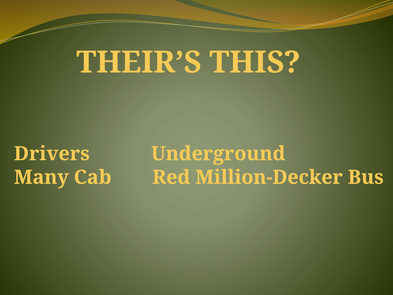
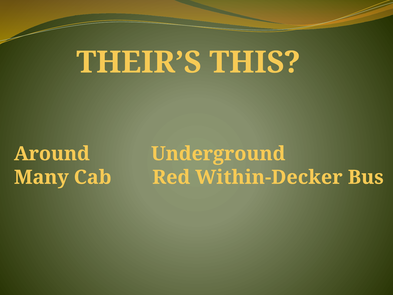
Drivers: Drivers -> Around (52, 154)
Million-Decker: Million-Decker -> Within-Decker (269, 177)
